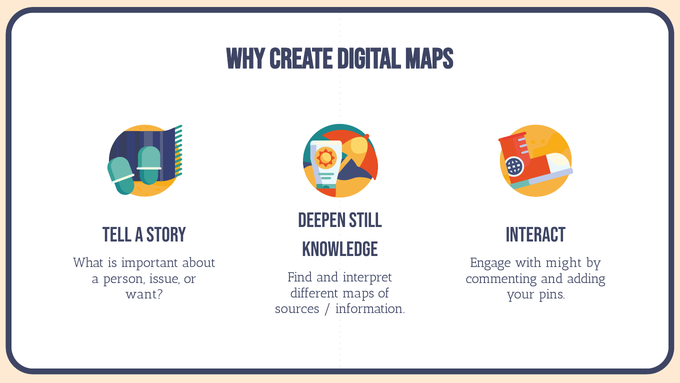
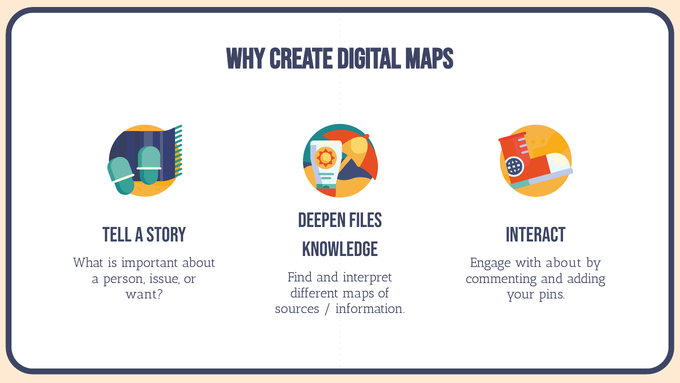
still: still -> files (366, 220)
with might: might -> about (564, 262)
